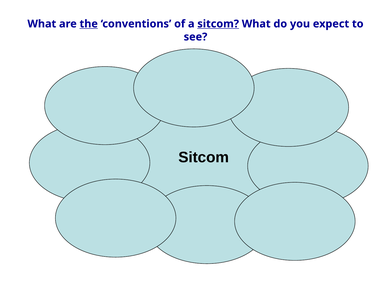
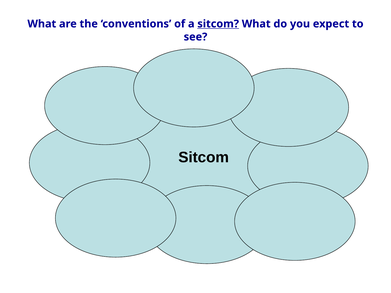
the underline: present -> none (89, 24)
